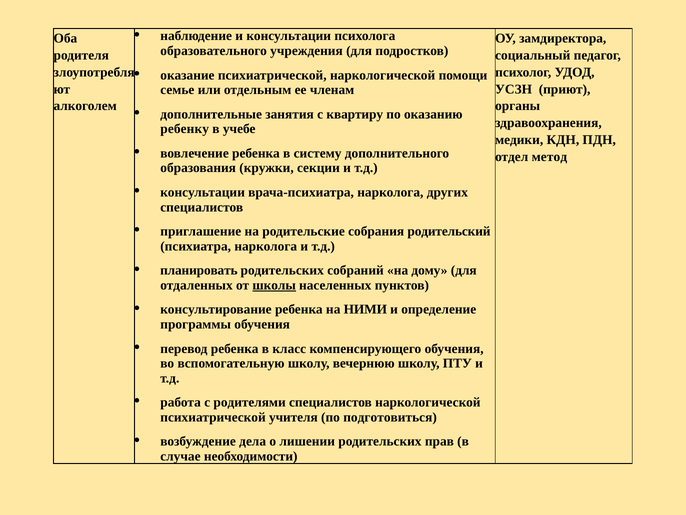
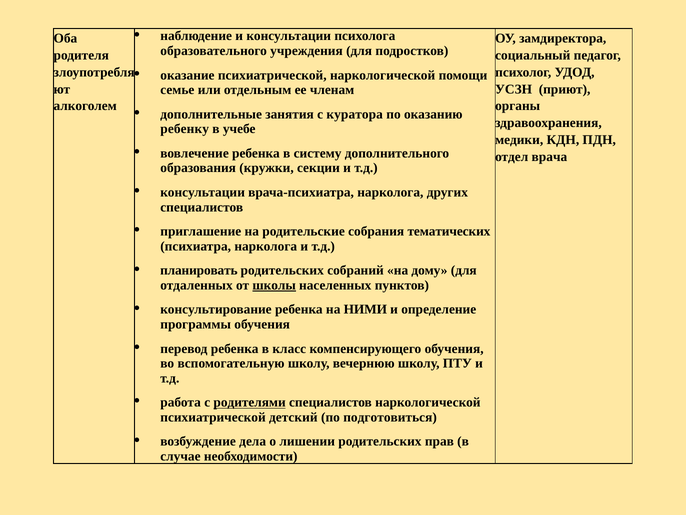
квартиру: квартиру -> куратора (355, 114)
метод: метод -> врача (549, 157)
родительский: родительский -> тематических (449, 231)
родителями underline: none -> present (250, 402)
учителя: учителя -> детский (293, 417)
